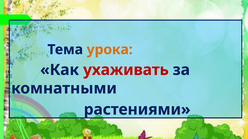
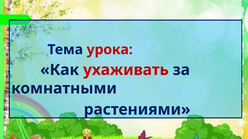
урока colour: orange -> red (110, 50)
